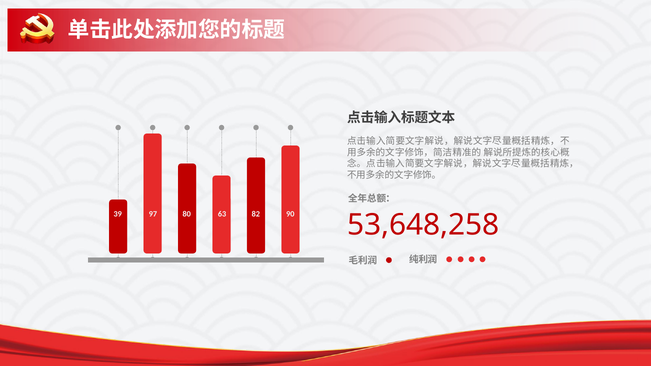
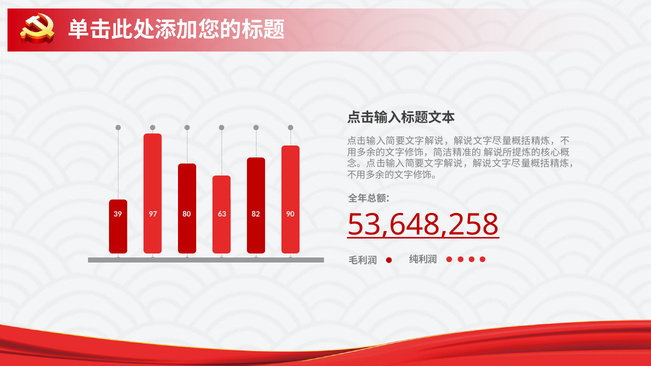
53,648,258 underline: none -> present (423, 225)
